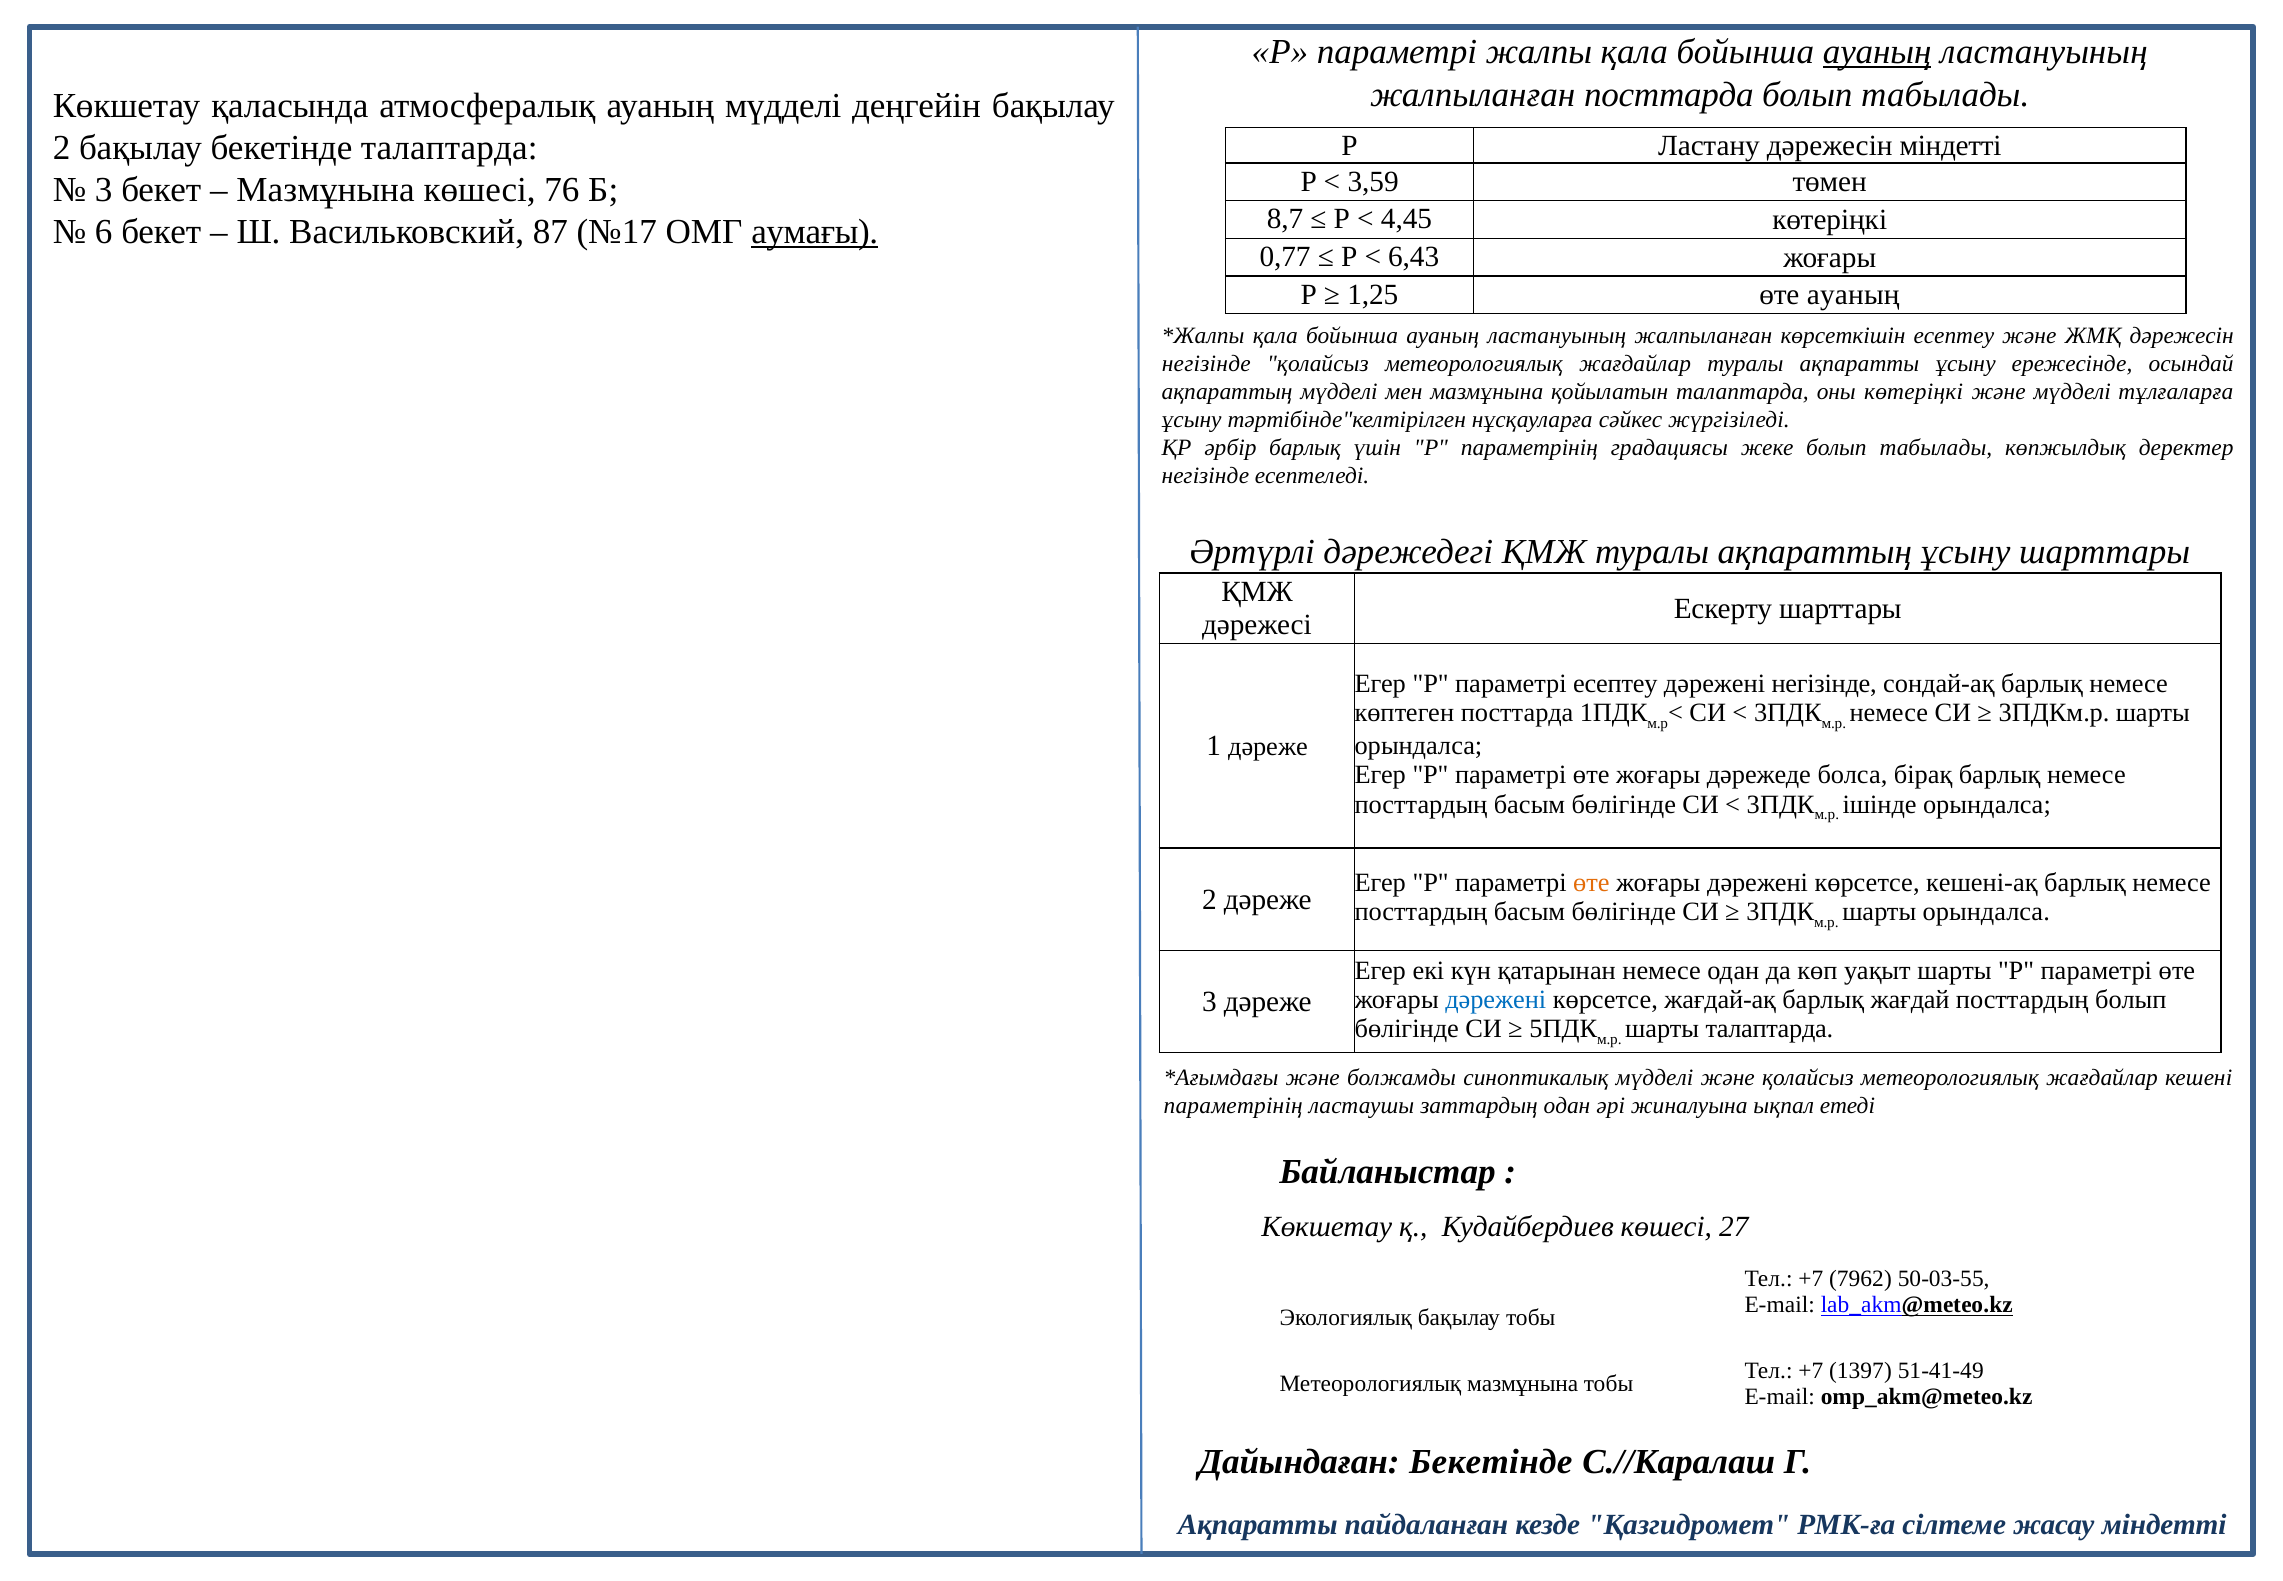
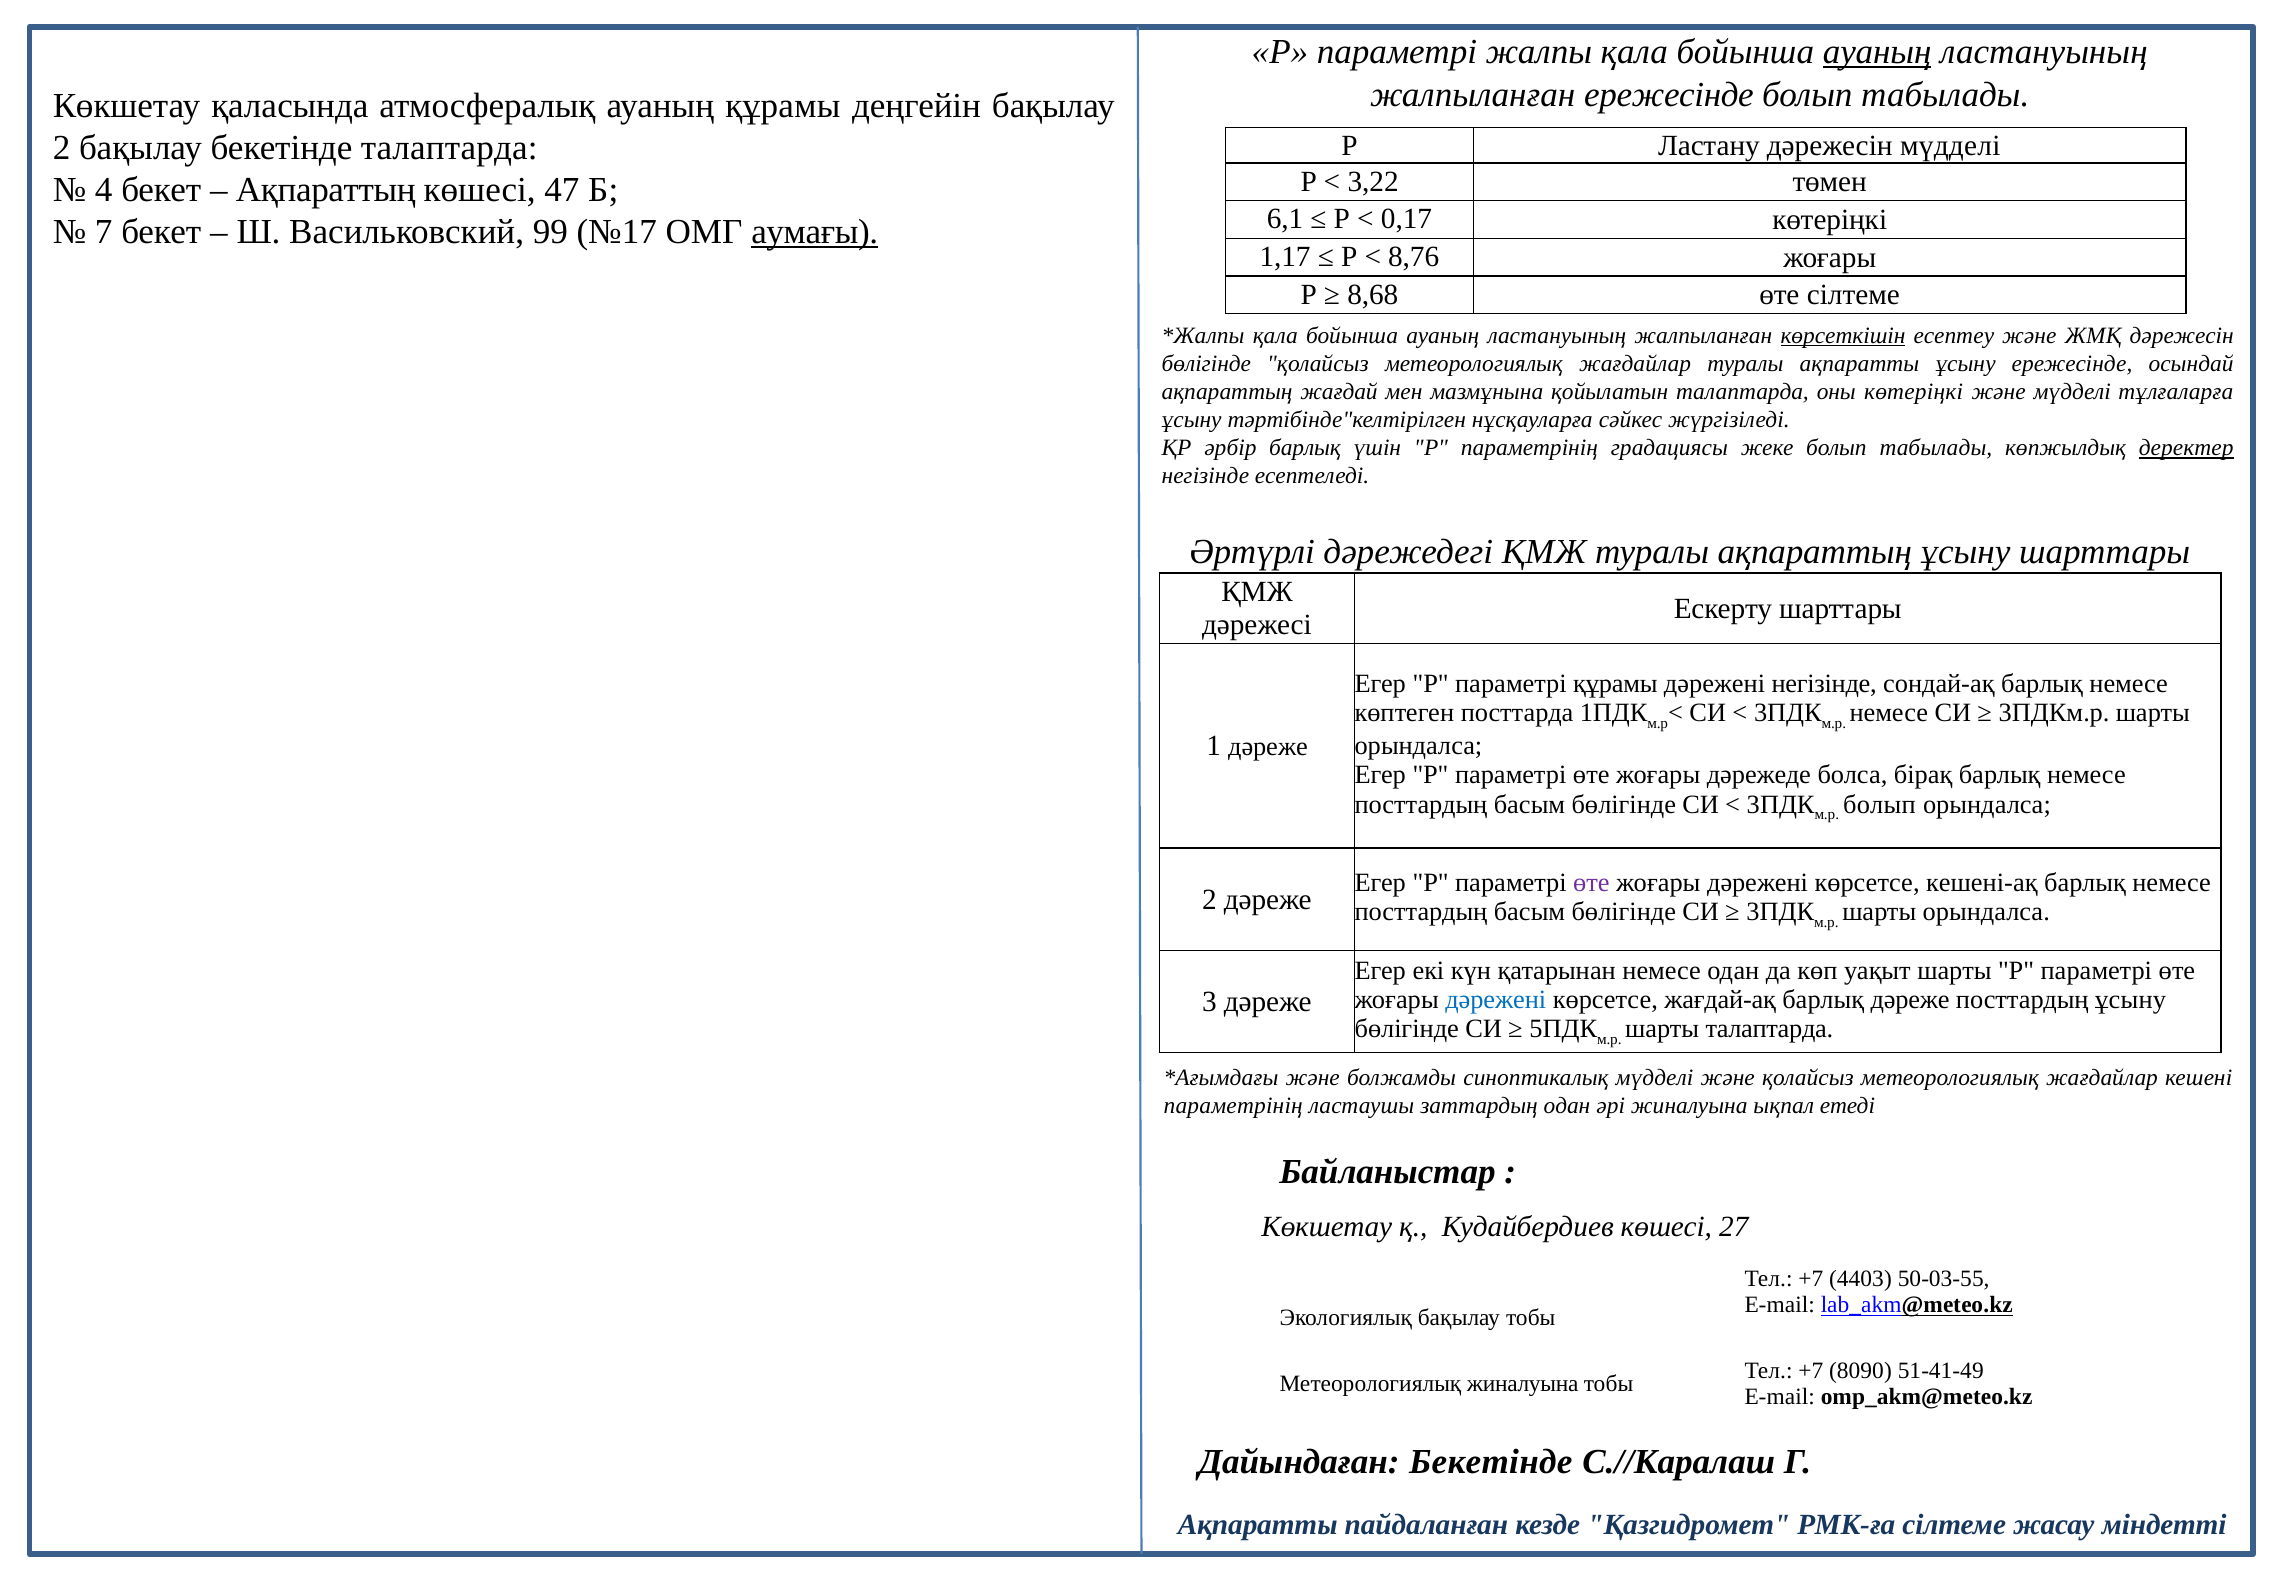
жалпыланған посттарда: посттарда -> ережесінде (1669, 94)
ауаның мүдделі: мүдделі -> құрамы (783, 106)
дәрежесін міндетті: міндетті -> мүдделі (1950, 146)
3,59: 3,59 -> 3,22 (1373, 182)
3: 3 -> 4 (104, 190)
Мазмұнына: Мазмұнына -> Ақпараттың (326, 190)
76: 76 -> 47 (562, 190)
8,7: 8,7 -> 6,1 (1285, 219)
4,45: 4,45 -> 0,17 (1407, 219)
6: 6 -> 7 (104, 232)
87: 87 -> 99 (550, 232)
0,77: 0,77 -> 1,17 (1285, 257)
6,43: 6,43 -> 8,76 (1414, 257)
1,25: 1,25 -> 8,68 (1373, 295)
өте ауаның: ауаның -> сілтеме (1853, 295)
көрсеткішін underline: none -> present (1843, 336)
негізінде: негізінде -> бөлігінде (1206, 364)
ақпараттың мүдделі: мүдделі -> жағдай (1339, 392)
деректер underline: none -> present (2186, 448)
параметрі есептеу: есептеу -> құрамы (1615, 683)
ішінде: ішінде -> болып (1879, 804)
өте colour: orange -> purple (1591, 883)
барлық жағдай: жағдай -> дәреже (1910, 999)
посттардың болып: болып -> ұсыну (2131, 999)
7962: 7962 -> 4403 (1860, 1279)
1397: 1397 -> 8090 (1860, 1370)
Метеорологиялық мазмұнына: мазмұнына -> жиналуына (1523, 1383)
